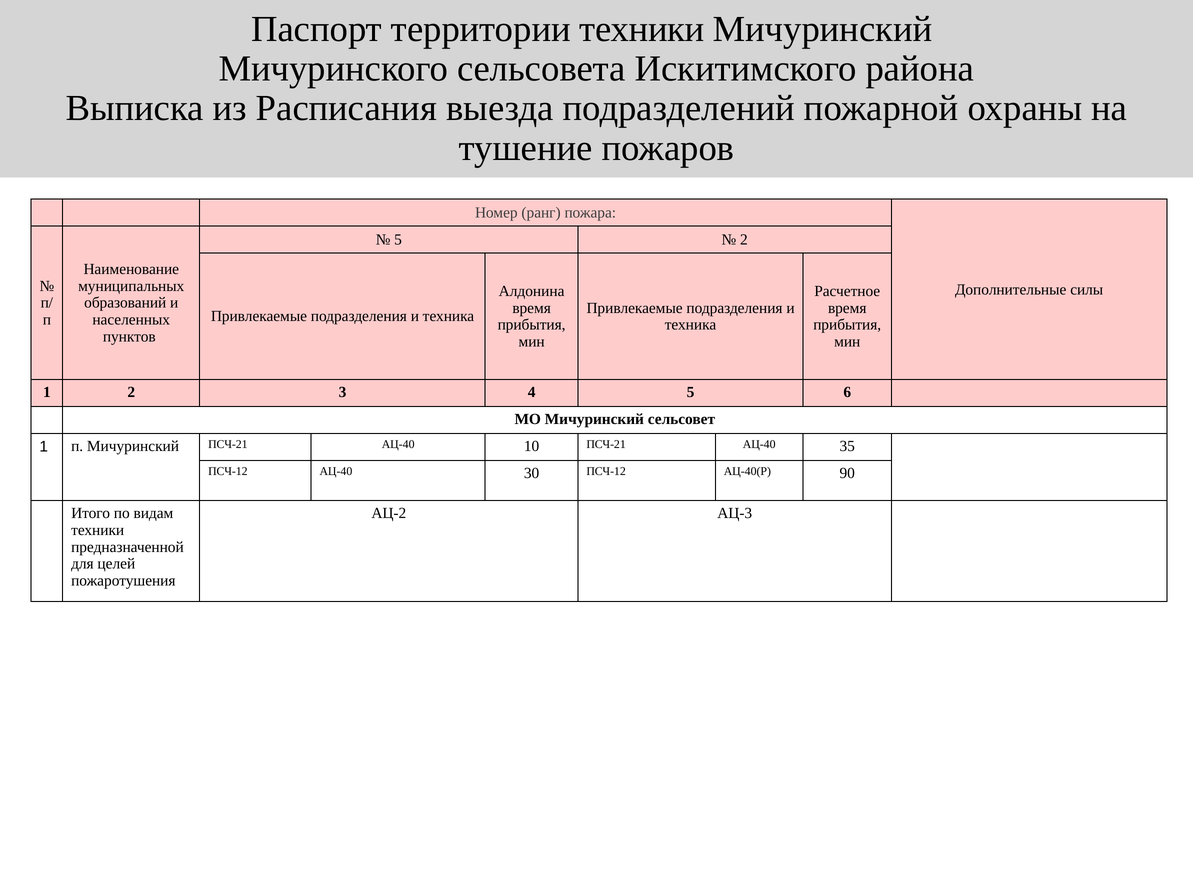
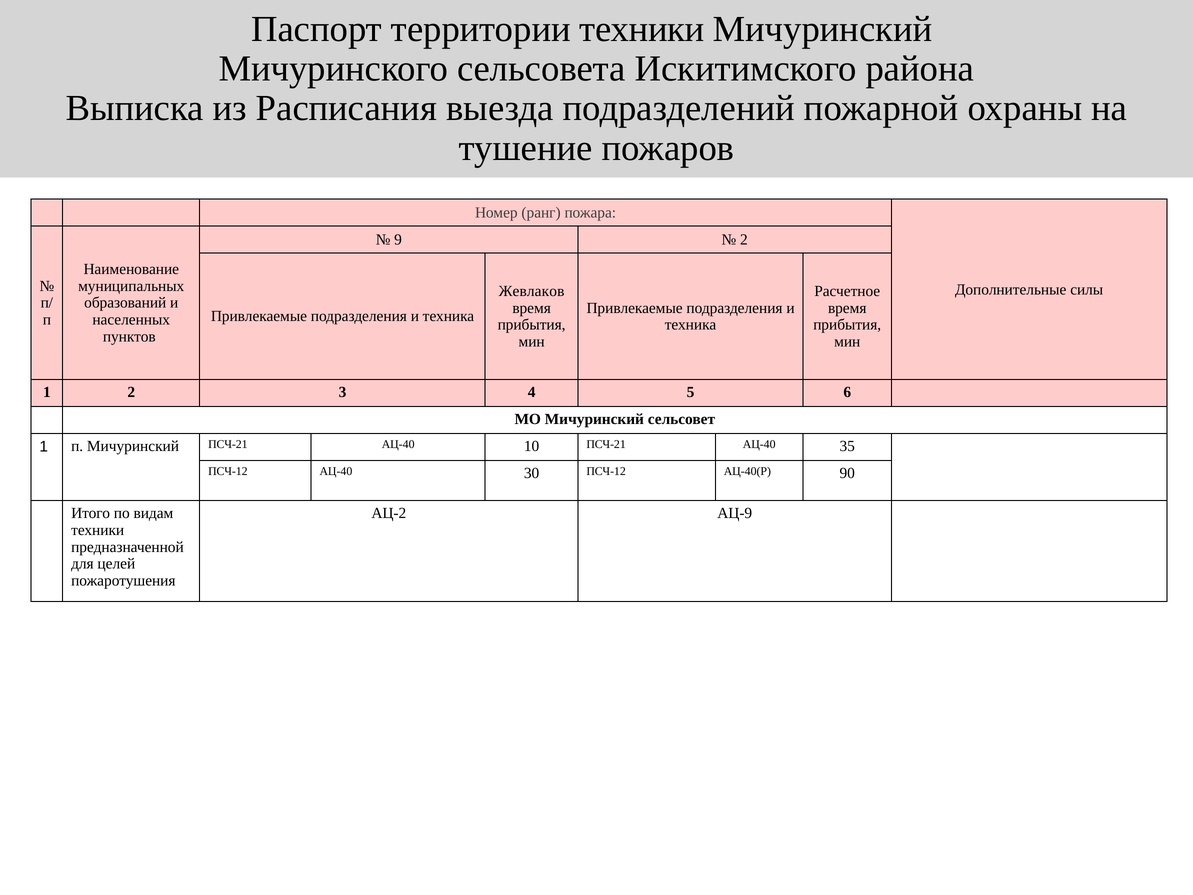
5: 5 -> 9 (398, 240)
Алдонина: Алдонина -> Жевлаков (532, 291)
АЦ-3: АЦ-3 -> АЦ-9 (735, 513)
